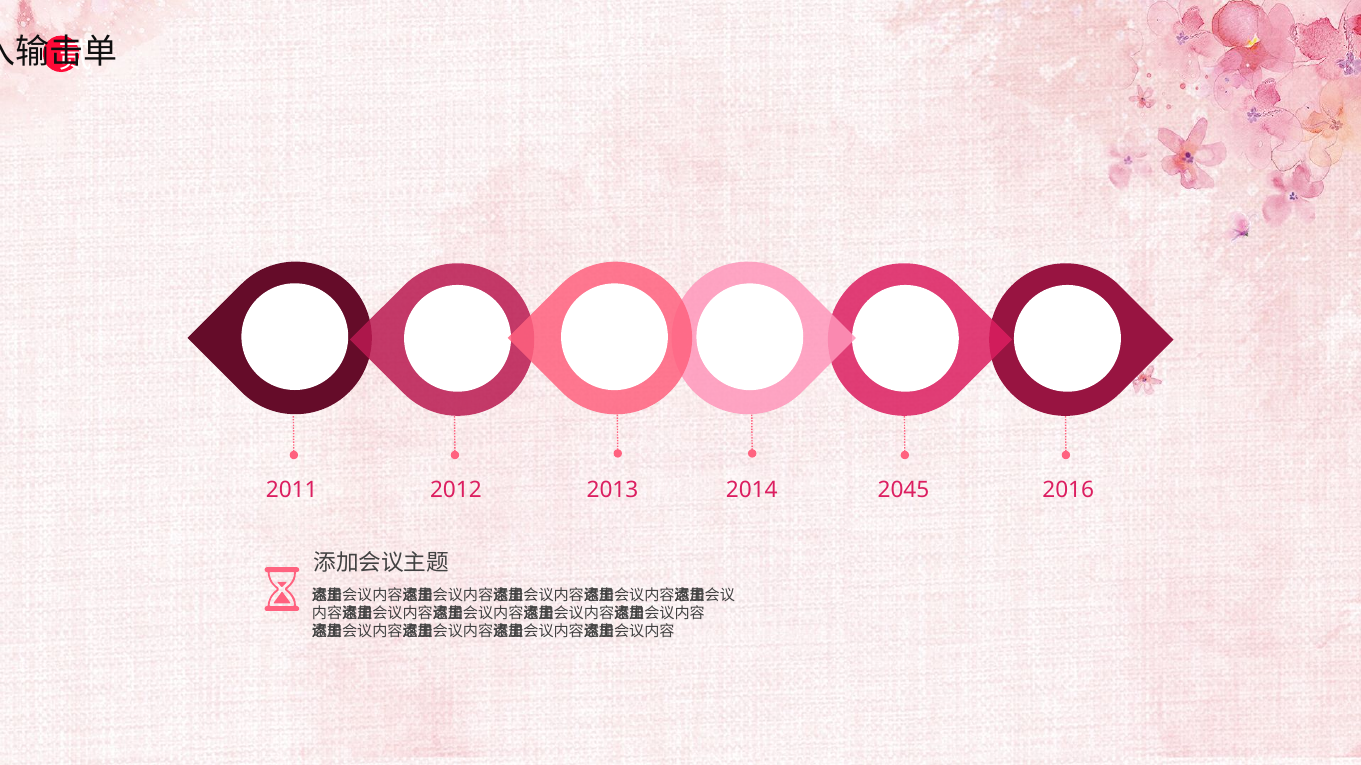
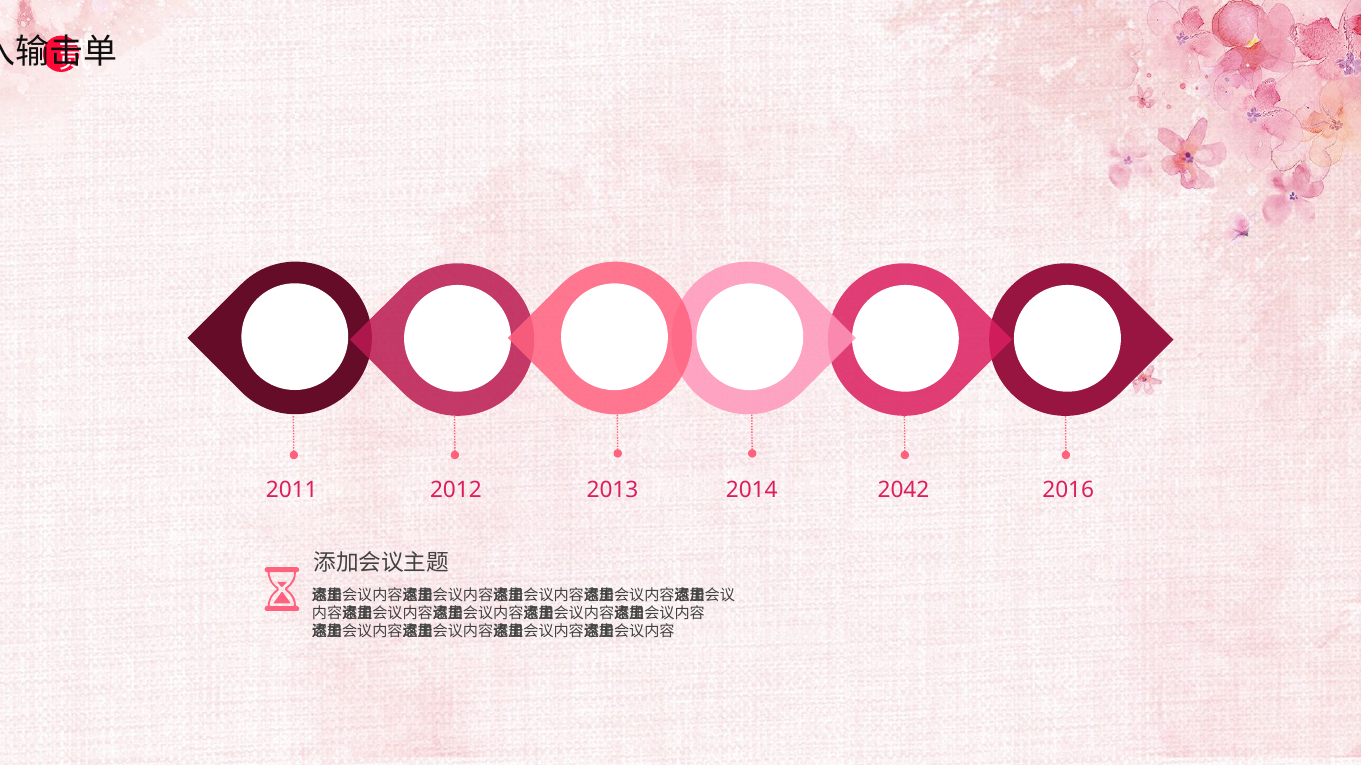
2045: 2045 -> 2042 (904, 490)
